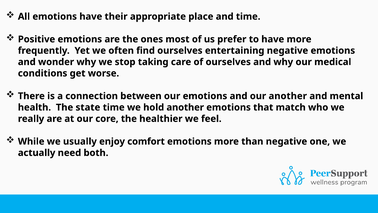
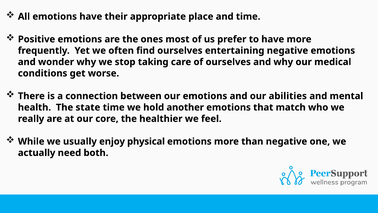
our another: another -> abilities (288, 96)
comfort: comfort -> physical (146, 141)
